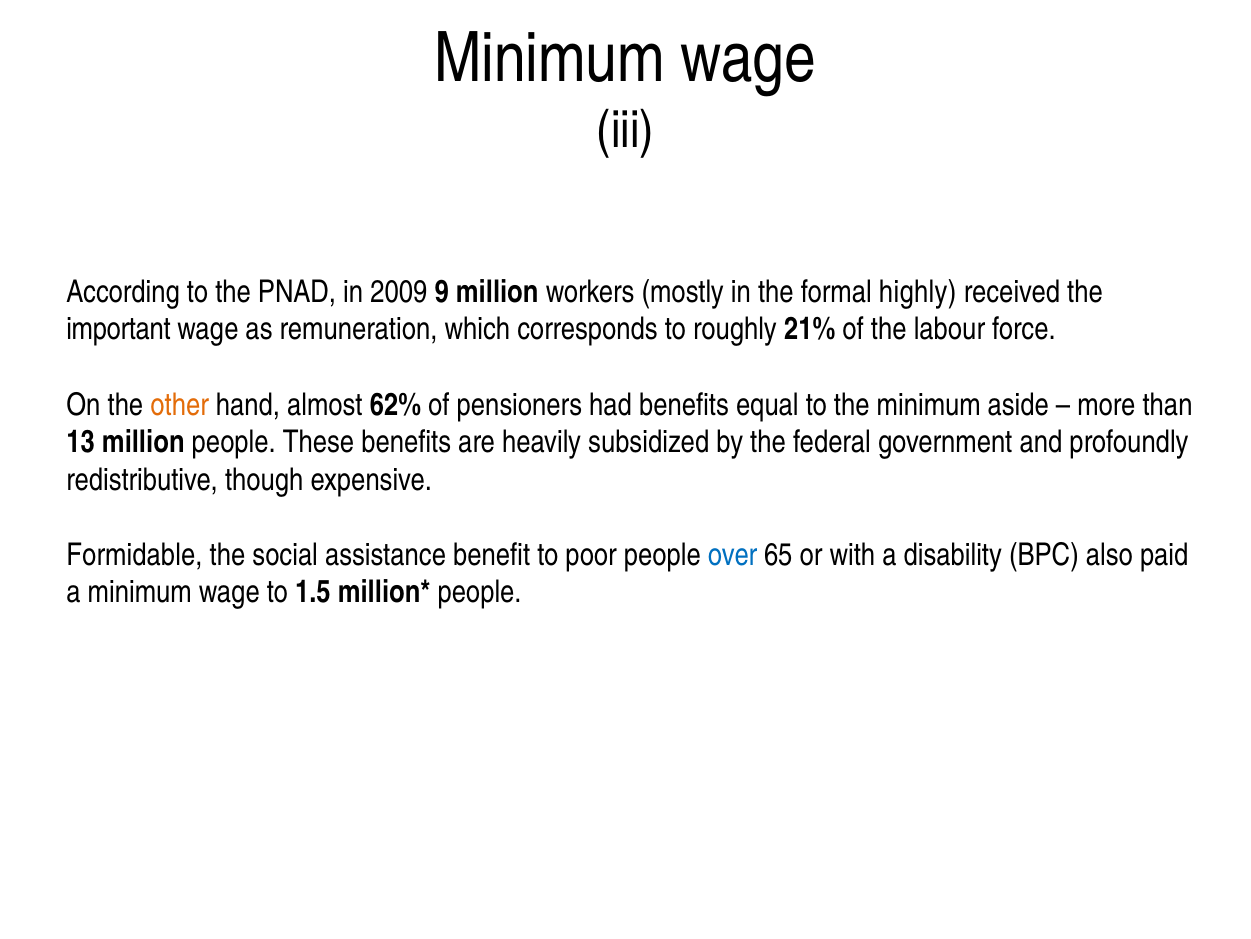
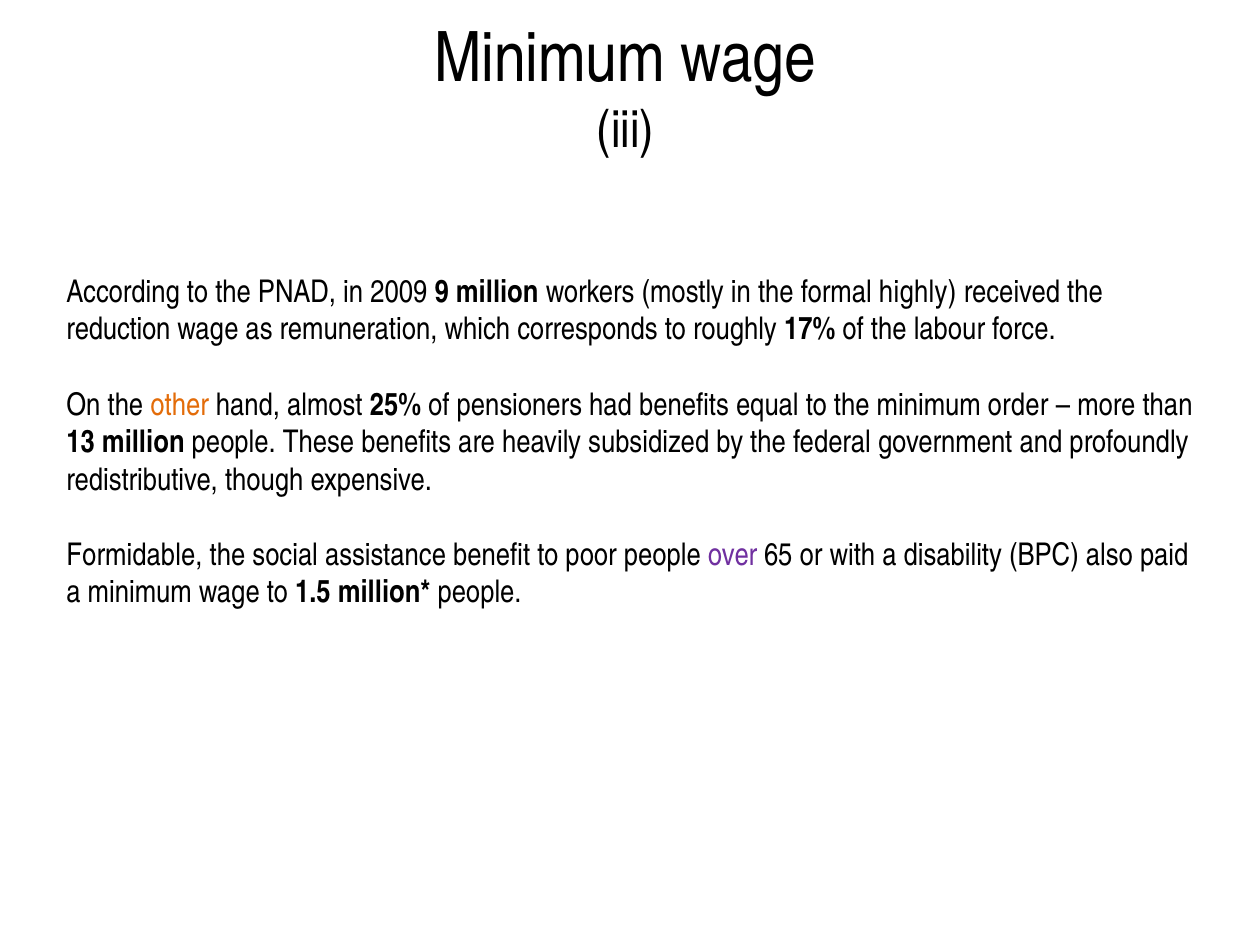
important: important -> reduction (118, 329)
21%: 21% -> 17% (810, 329)
62%: 62% -> 25% (395, 404)
aside: aside -> order (1018, 404)
over colour: blue -> purple (733, 555)
